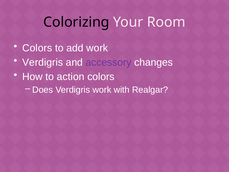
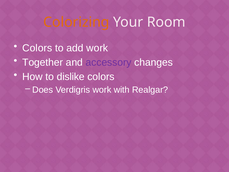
Colorizing colour: black -> orange (76, 22)
Verdigris: Verdigris -> Together (43, 62)
action: action -> dislike (71, 77)
